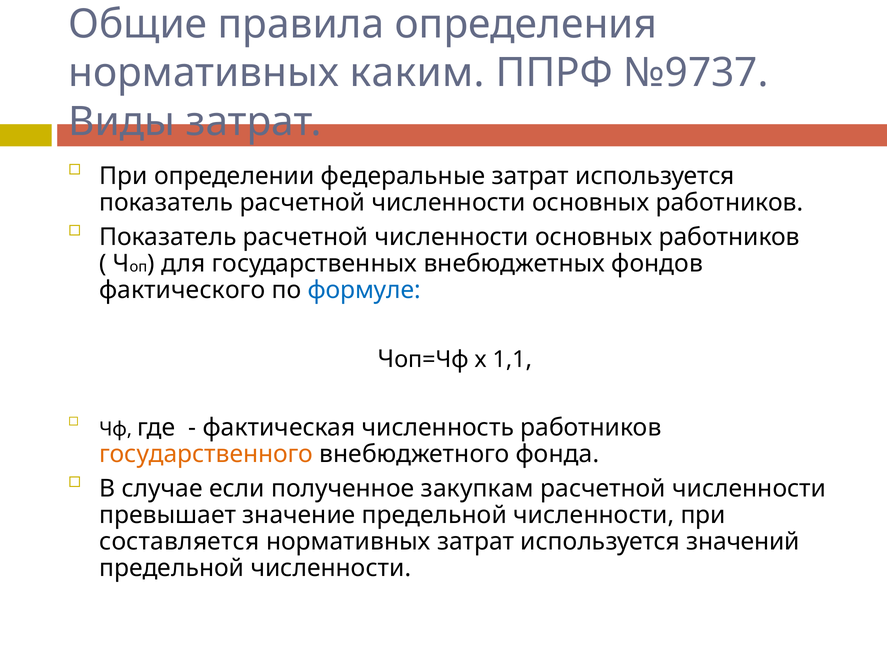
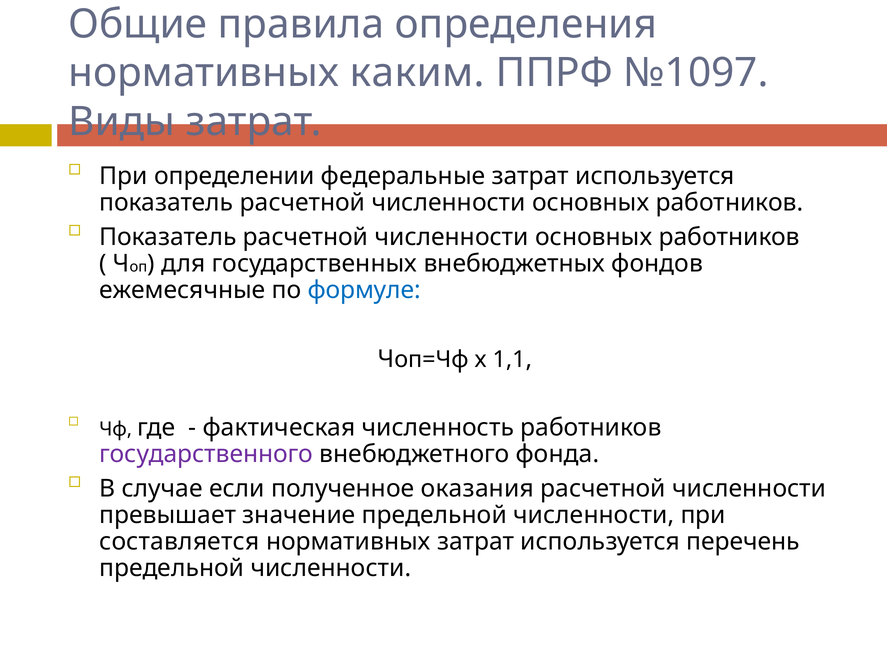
№9737: №9737 -> №1097 (696, 73)
фактического: фактического -> ежемесячные (182, 290)
государственного colour: orange -> purple (206, 454)
закупкам: закупкам -> оказания (477, 489)
значений: значений -> перечень (743, 542)
